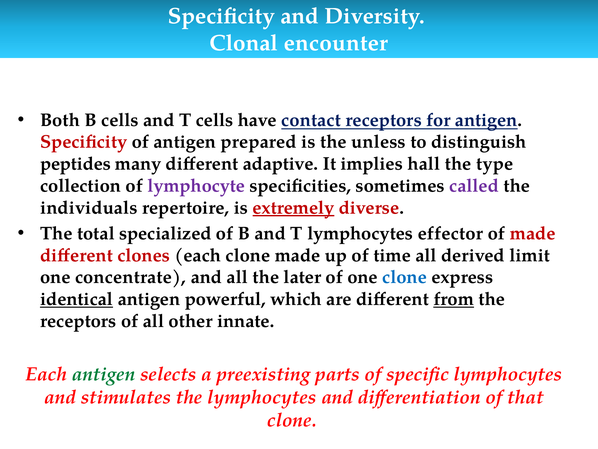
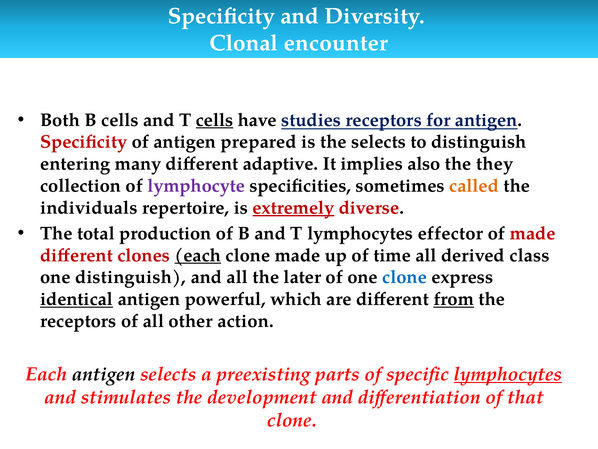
cells underline: none -> present (215, 120)
contact: contact -> studies (311, 120)
the unless: unless -> selects (379, 142)
peptides: peptides -> entering (75, 164)
hall: hall -> also (424, 164)
type: type -> they (495, 164)
called colour: purple -> orange (474, 186)
specialized: specialized -> production (165, 233)
each underline: none -> present (198, 255)
limit: limit -> class (530, 255)
one concentrate: concentrate -> distinguish (130, 277)
innate: innate -> action (246, 321)
antigen colour: green -> black (104, 374)
lymphocytes underline: none -> present (508, 374)
the lymphocytes: lymphocytes -> development (262, 397)
